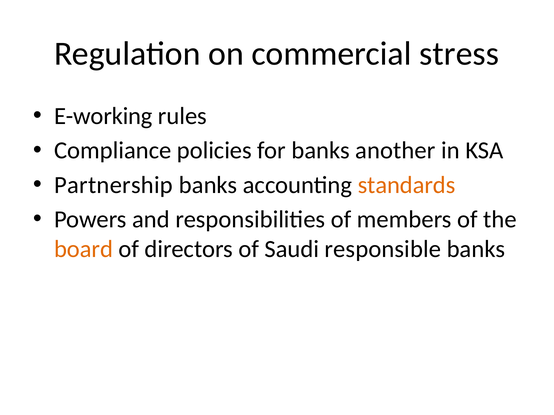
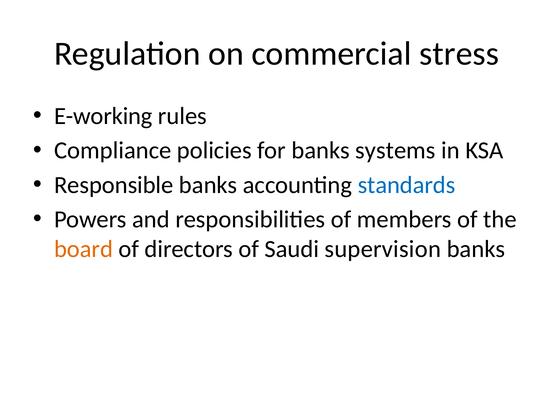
another: another -> systems (395, 151)
Partnership: Partnership -> Responsible (114, 185)
standards colour: orange -> blue (407, 185)
responsible: responsible -> supervision (383, 249)
